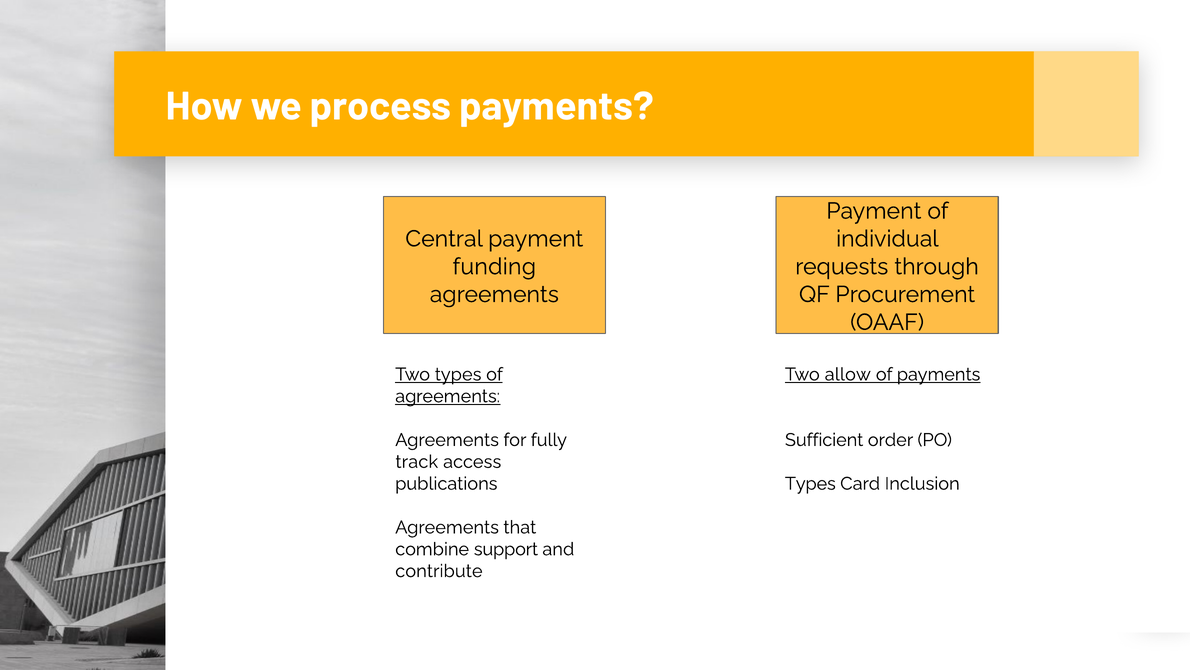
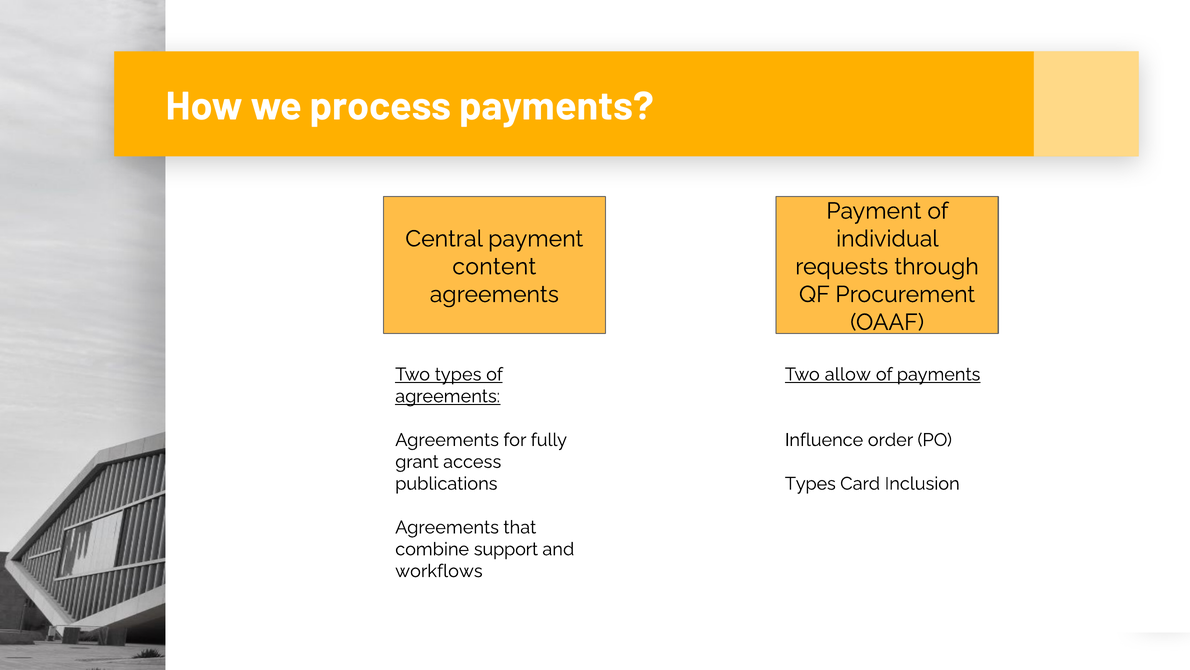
funding: funding -> content (494, 266)
Sufficient: Sufficient -> Influence (824, 440)
track: track -> grant (417, 461)
contribute: contribute -> workflows (439, 571)
